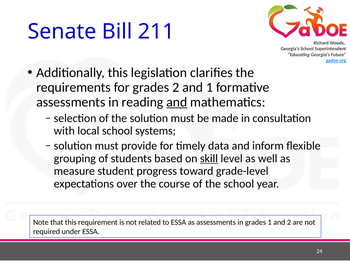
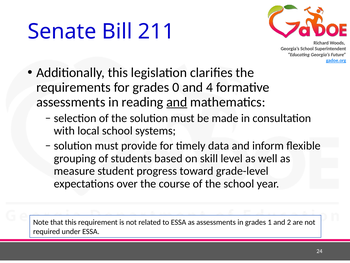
grades 2: 2 -> 0 (176, 87)
and 1: 1 -> 4 (210, 87)
skill underline: present -> none (209, 158)
